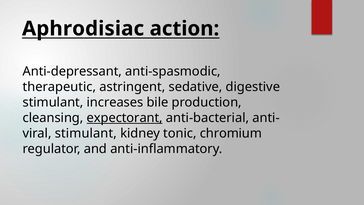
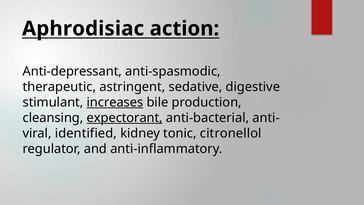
increases underline: none -> present (115, 102)
stimulant: stimulant -> identified (86, 133)
chromium: chromium -> citronellol (231, 133)
